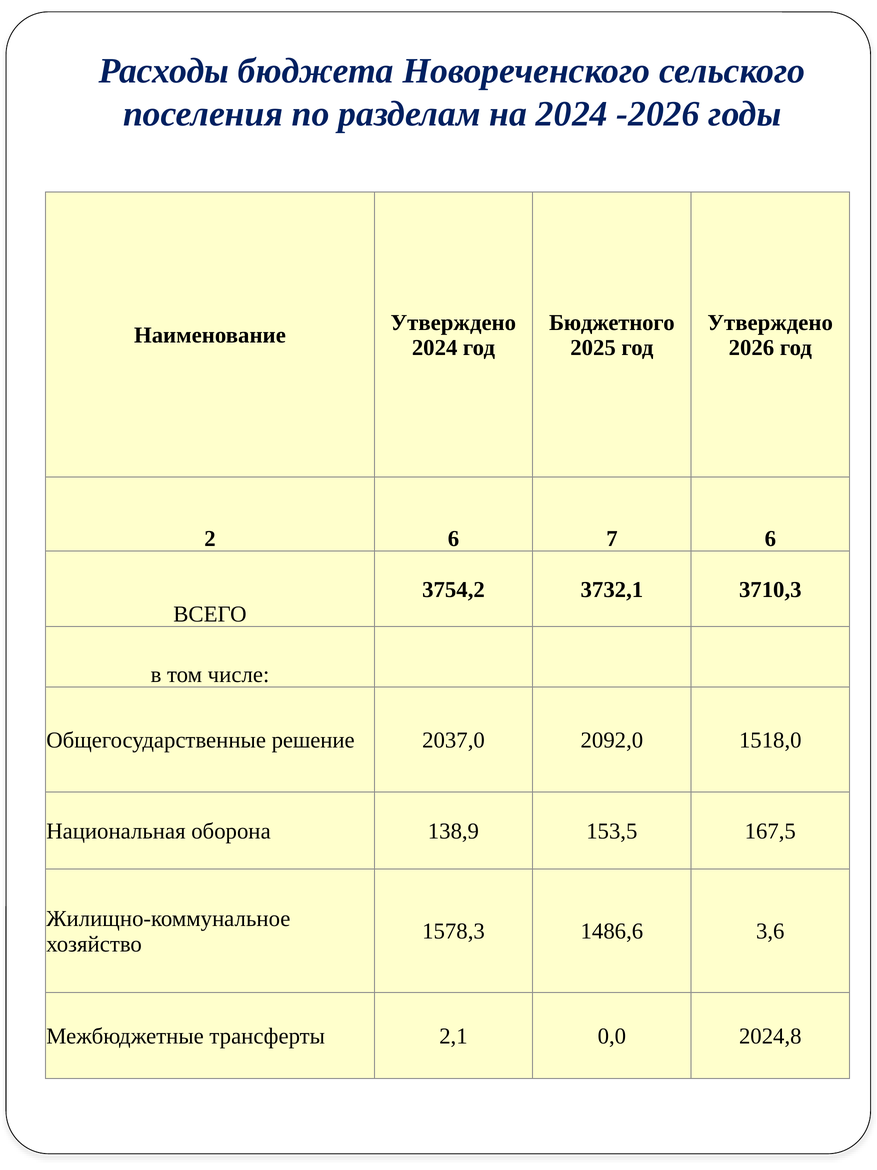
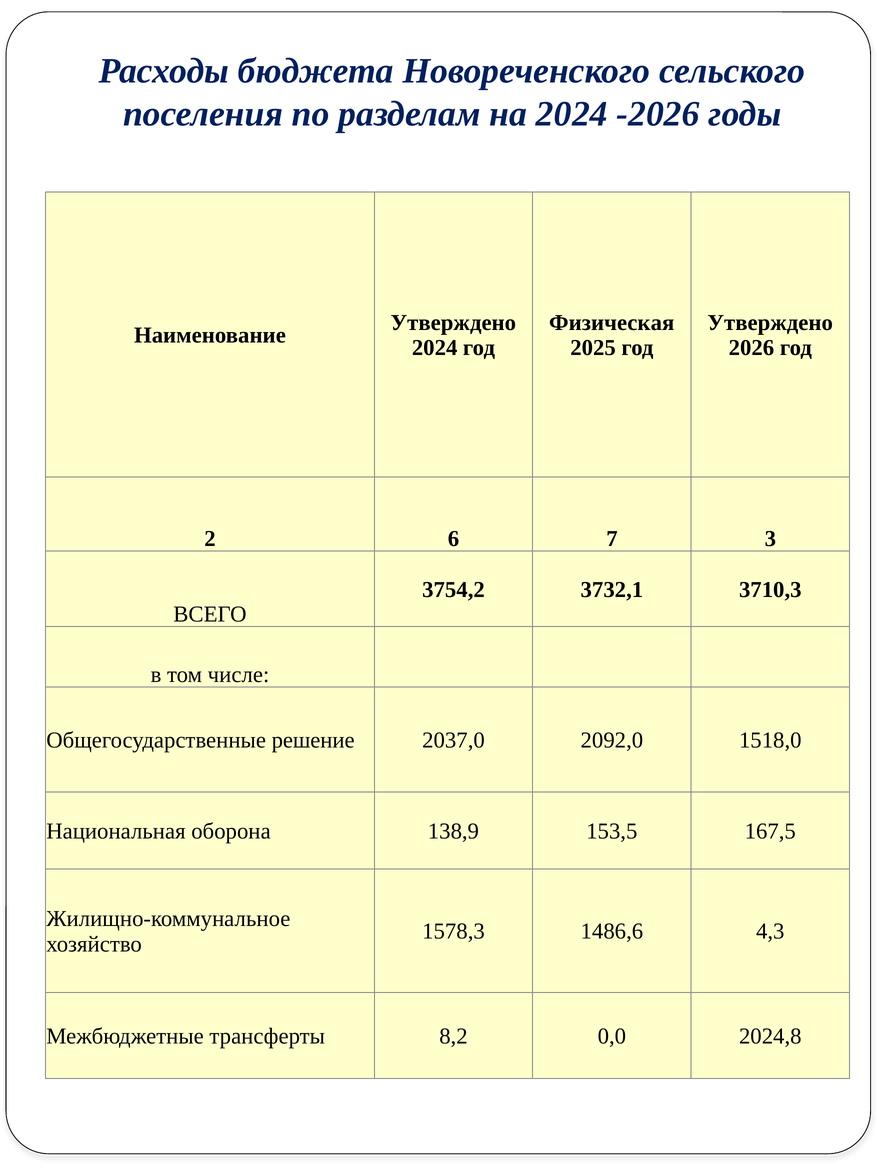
Бюджетного: Бюджетного -> Физическая (612, 322)
7 6: 6 -> 3 (770, 538)
3,6: 3,6 -> 4,3 (770, 931)
2,1: 2,1 -> 8,2 (453, 1035)
